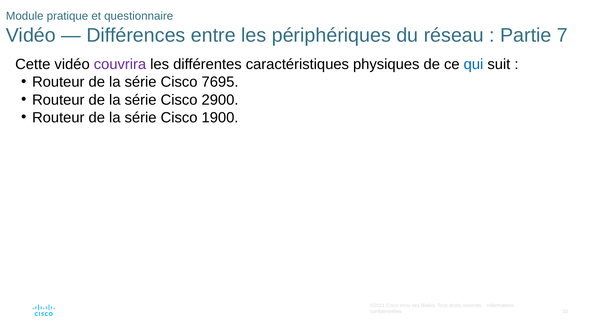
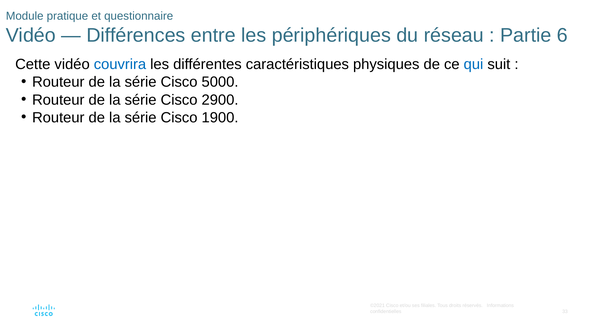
7: 7 -> 6 (562, 35)
couvrira colour: purple -> blue (120, 64)
7695: 7695 -> 5000 (220, 82)
